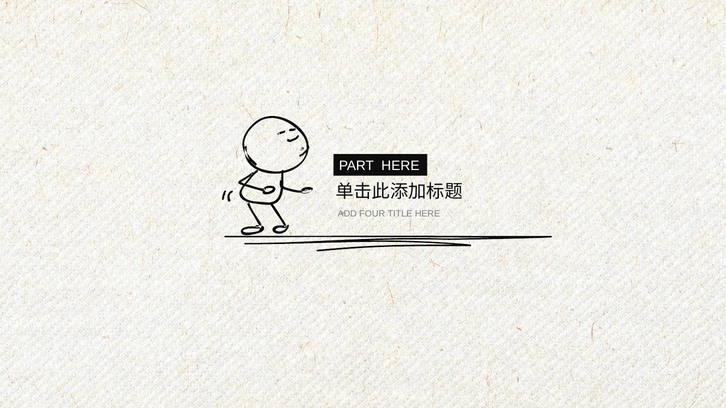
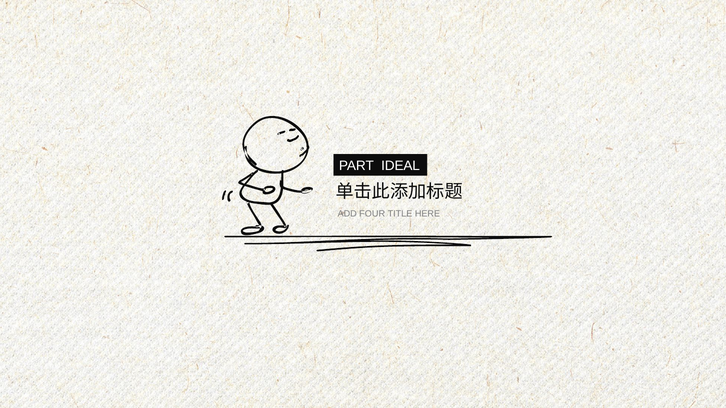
PART HERE: HERE -> IDEAL (401, 166)
